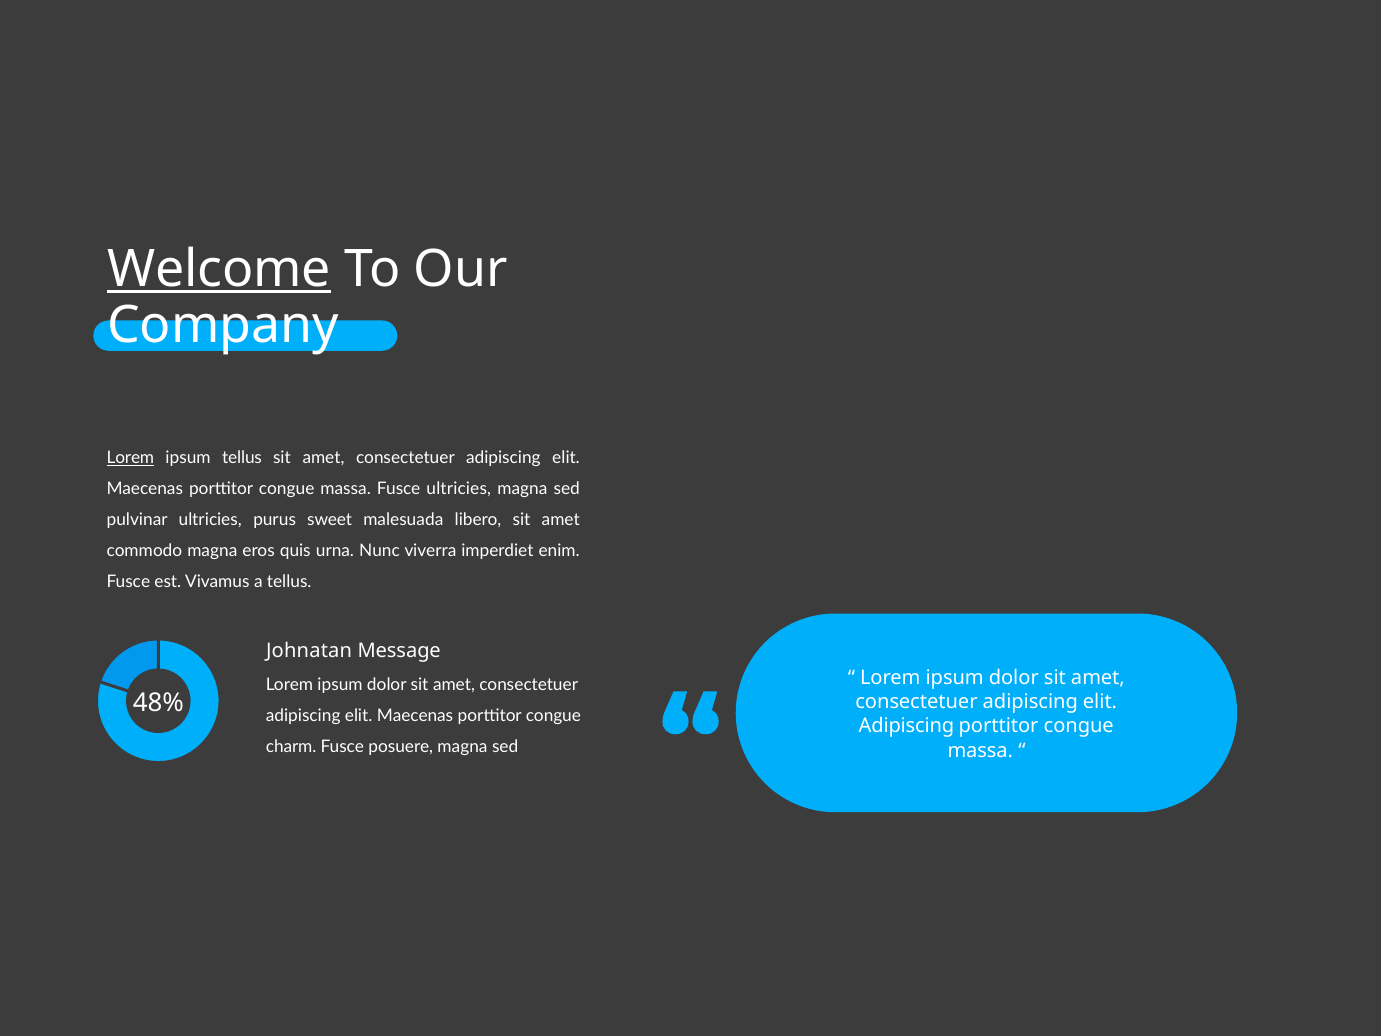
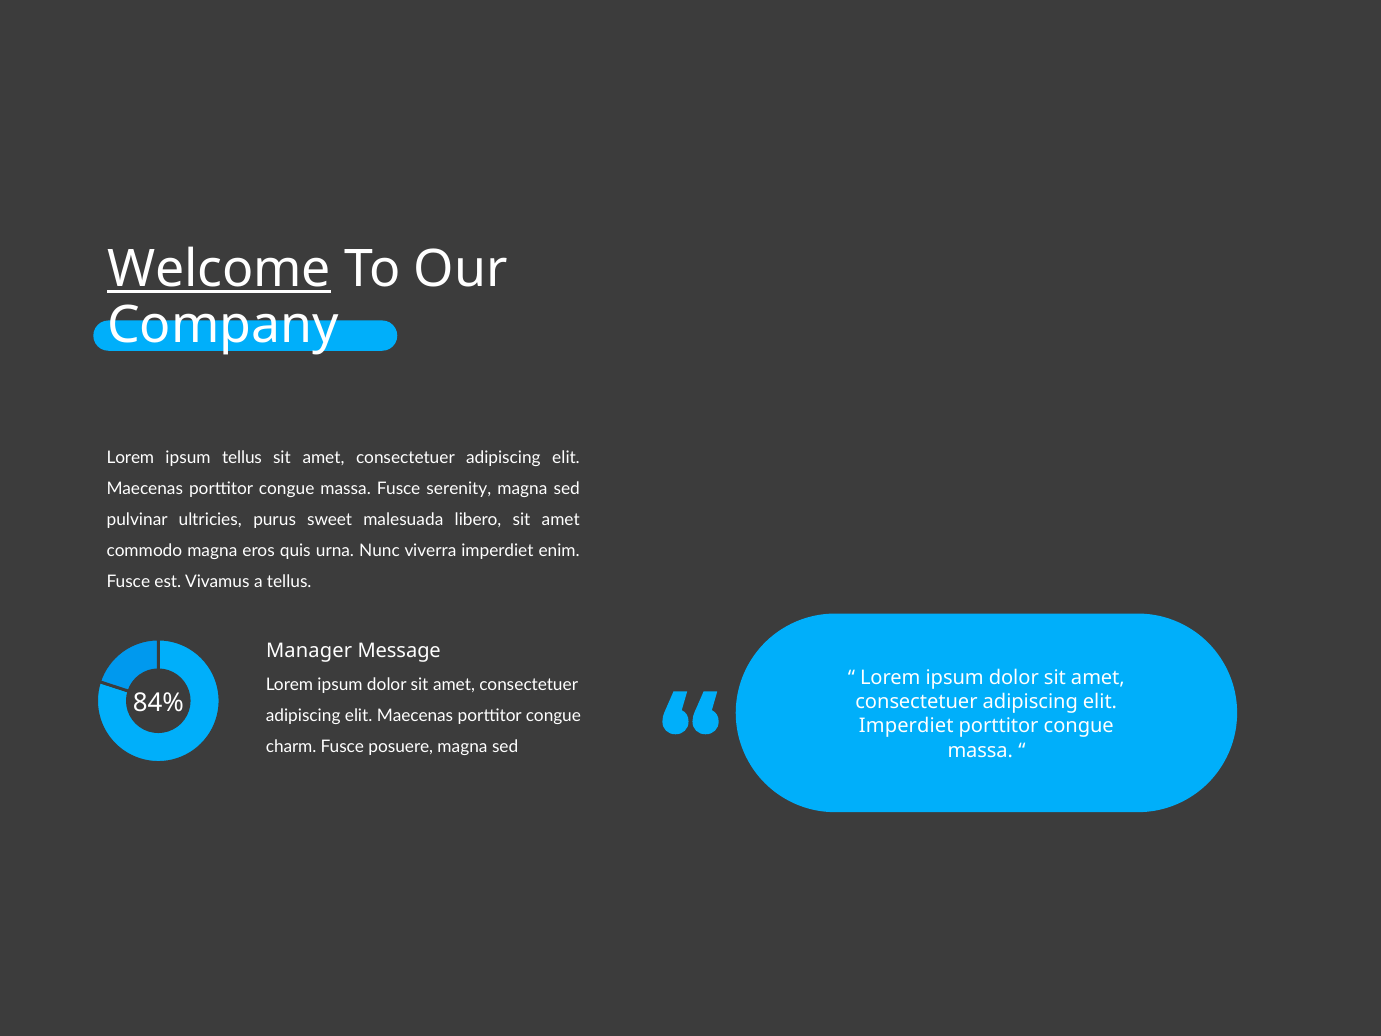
Lorem underline: present -> none (130, 457)
Fusce ultricies: ultricies -> serenity (459, 489)
Johnatan: Johnatan -> Manager (309, 650)
48%: 48% -> 84% (158, 702)
Adipiscing: Adipiscing -> Imperdiet (906, 726)
